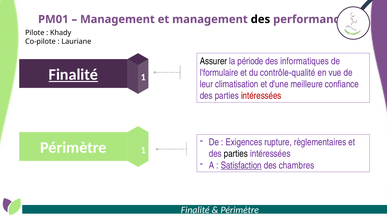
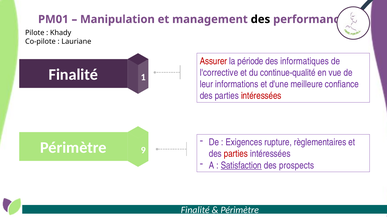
Management: Management -> Manipulation (117, 19)
Assurer colour: black -> red (213, 61)
Finalité underline: present -> none (73, 75)
l'formulaire: l'formulaire -> l'corrective (219, 73)
contrôle-qualité: contrôle-qualité -> continue-qualité (288, 73)
climatisation: climatisation -> informations (237, 84)
Périmètre 1: 1 -> 9 (143, 151)
parties colour: black -> red (236, 154)
chambres: chambres -> prospects (297, 166)
